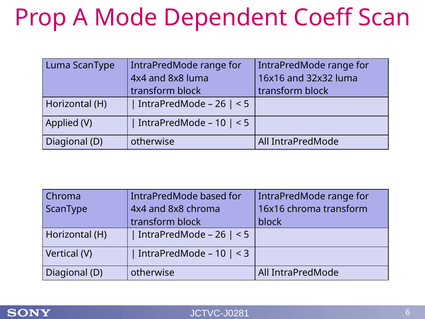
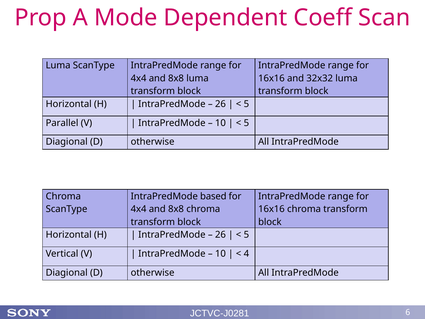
Applied: Applied -> Parallel (62, 123)
3: 3 -> 4 (246, 254)
